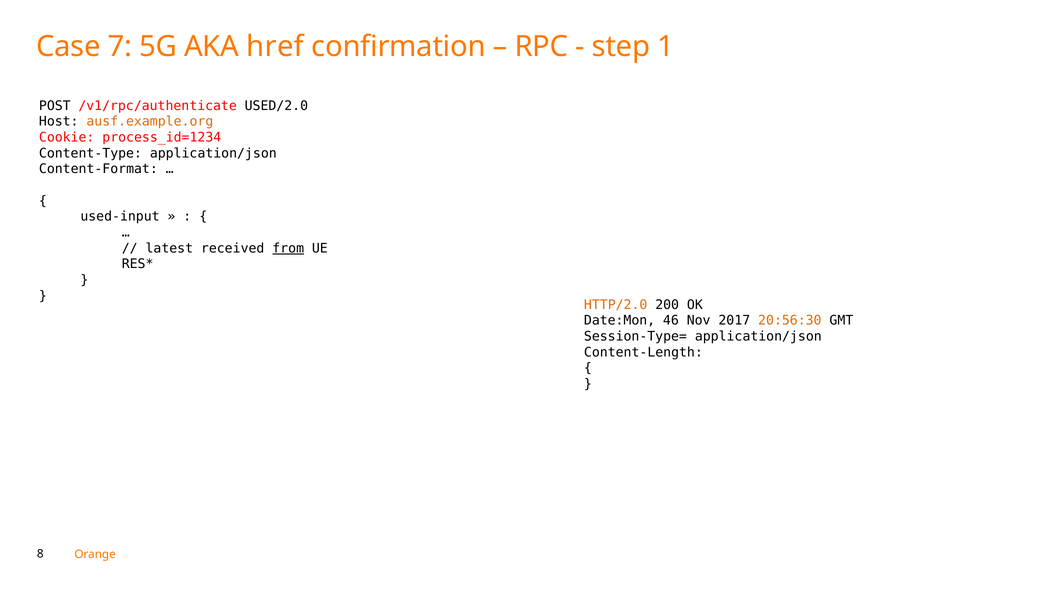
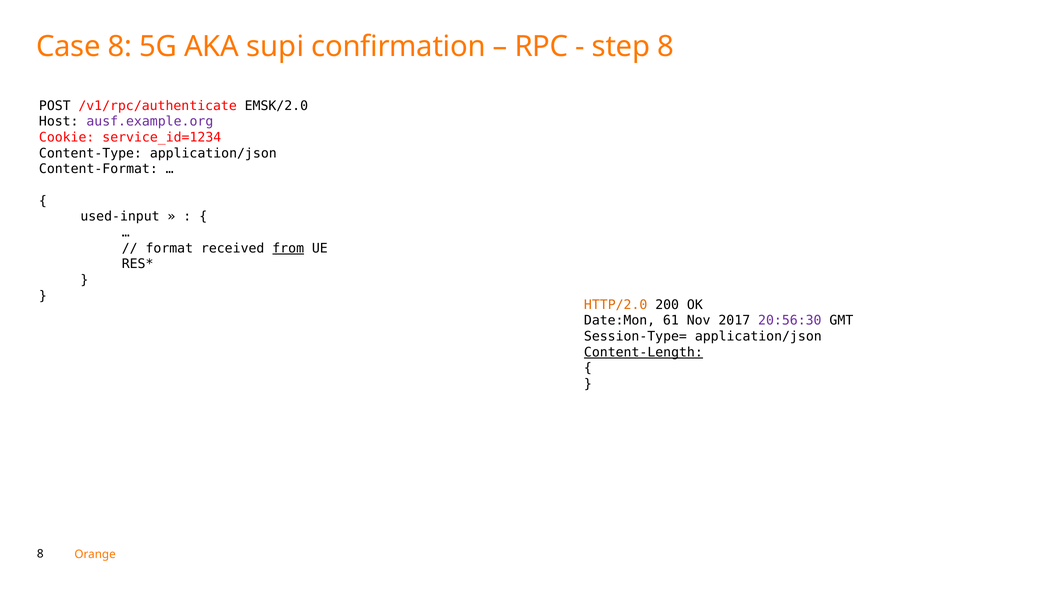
Case 7: 7 -> 8 (120, 46)
href: href -> supi (275, 46)
step 1: 1 -> 8 (666, 46)
USED/2.0: USED/2.0 -> EMSK/2.0 (276, 106)
ausf.example.org colour: orange -> purple (150, 122)
process_id=1234: process_id=1234 -> service_id=1234 (162, 137)
latest: latest -> format (169, 248)
46: 46 -> 61 (671, 320)
20:56:30 colour: orange -> purple (790, 320)
Content-Length underline: none -> present (643, 352)
